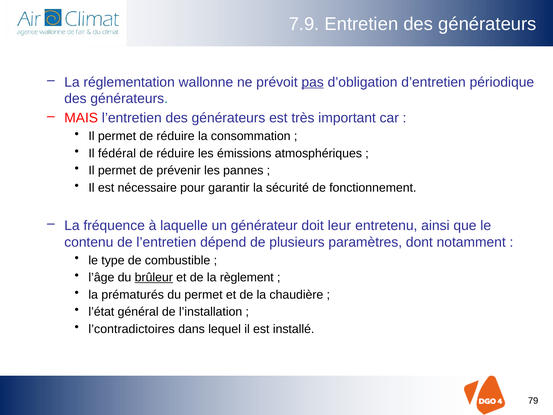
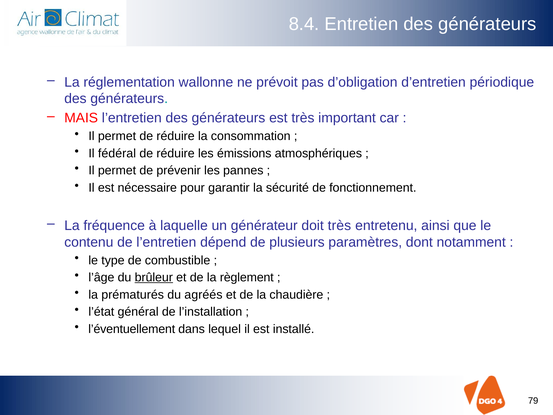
7.9: 7.9 -> 8.4 (304, 24)
pas underline: present -> none (313, 82)
doit leur: leur -> très (339, 226)
du permet: permet -> agréés (203, 295)
l’contradictoires: l’contradictoires -> l’éventuellement (132, 329)
